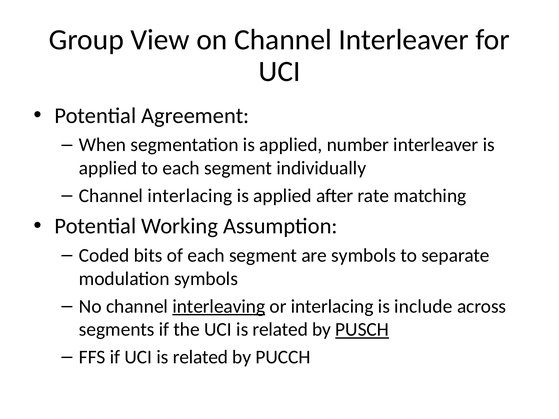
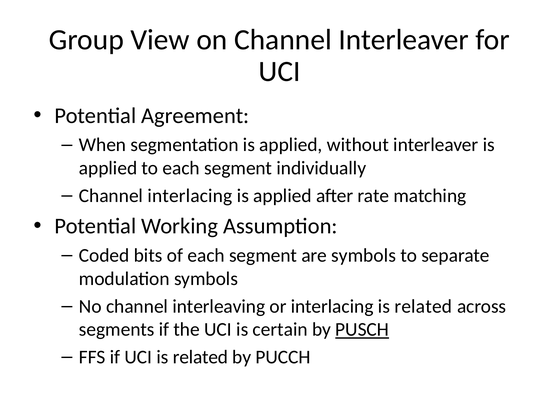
number: number -> without (358, 145)
interleaving underline: present -> none (219, 307)
interlacing is include: include -> related (423, 307)
the UCI is related: related -> certain (280, 330)
